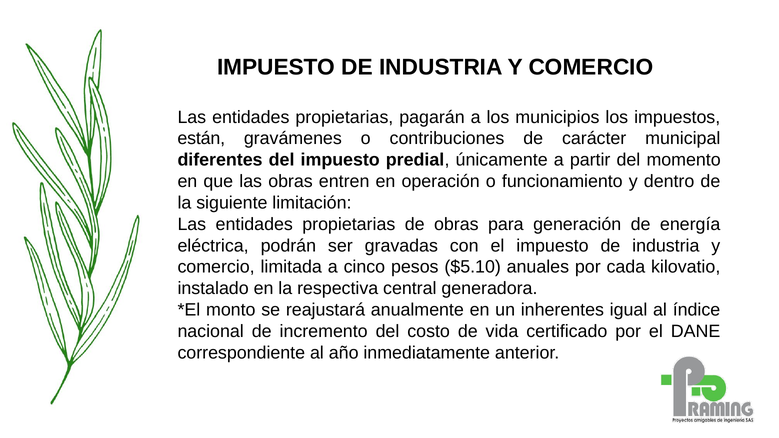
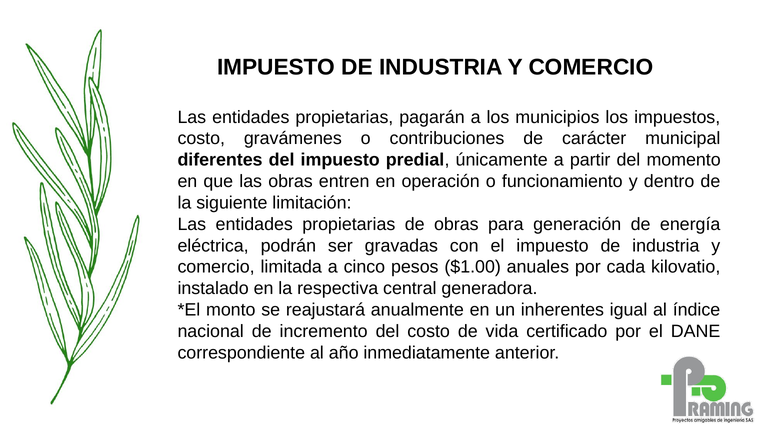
están: están -> costo (201, 139)
$5.10: $5.10 -> $1.00 (473, 267)
